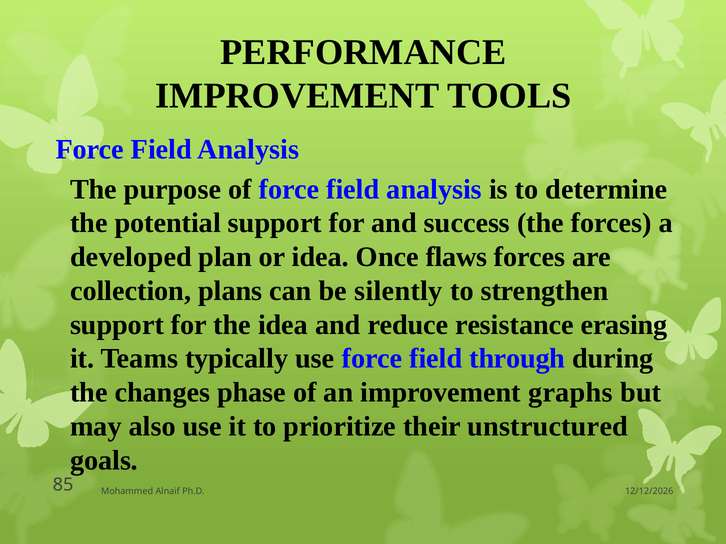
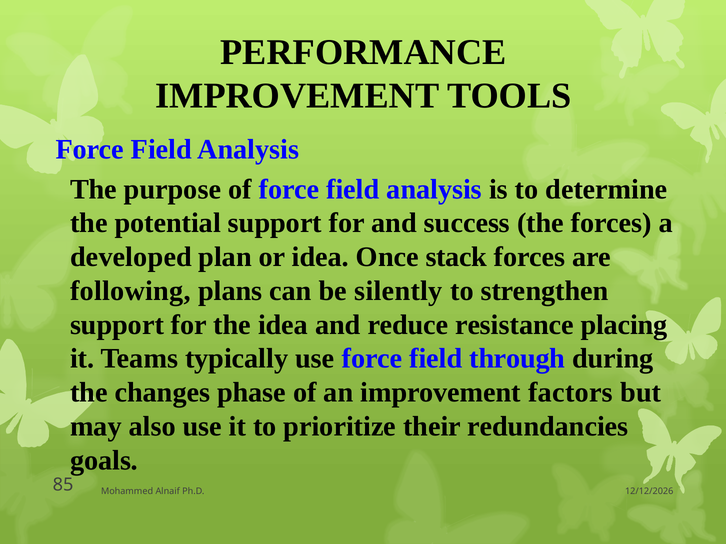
flaws: flaws -> stack (456, 257)
collection: collection -> following (130, 291)
erasing: erasing -> placing (624, 325)
graphs: graphs -> factors (571, 393)
unstructured: unstructured -> redundancies (548, 427)
